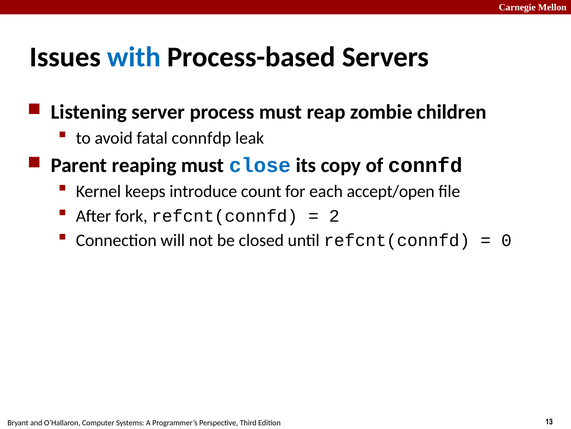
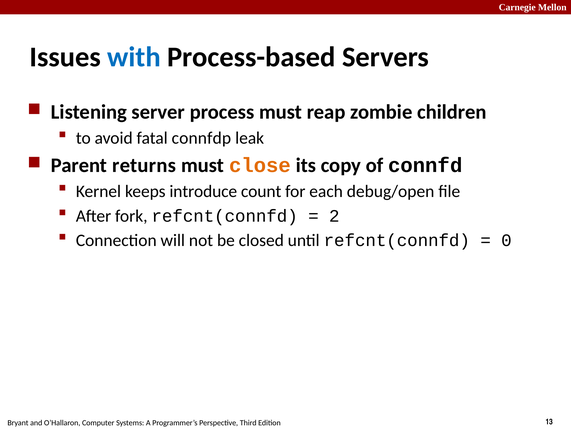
reaping: reaping -> returns (144, 165)
close colour: blue -> orange (260, 165)
accept/open: accept/open -> debug/open (391, 191)
